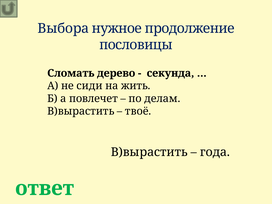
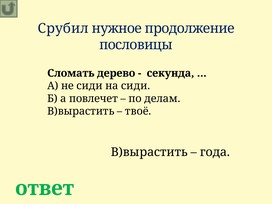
Выбора: Выбора -> Срубил (63, 28)
на жить: жить -> сиди (136, 86)
